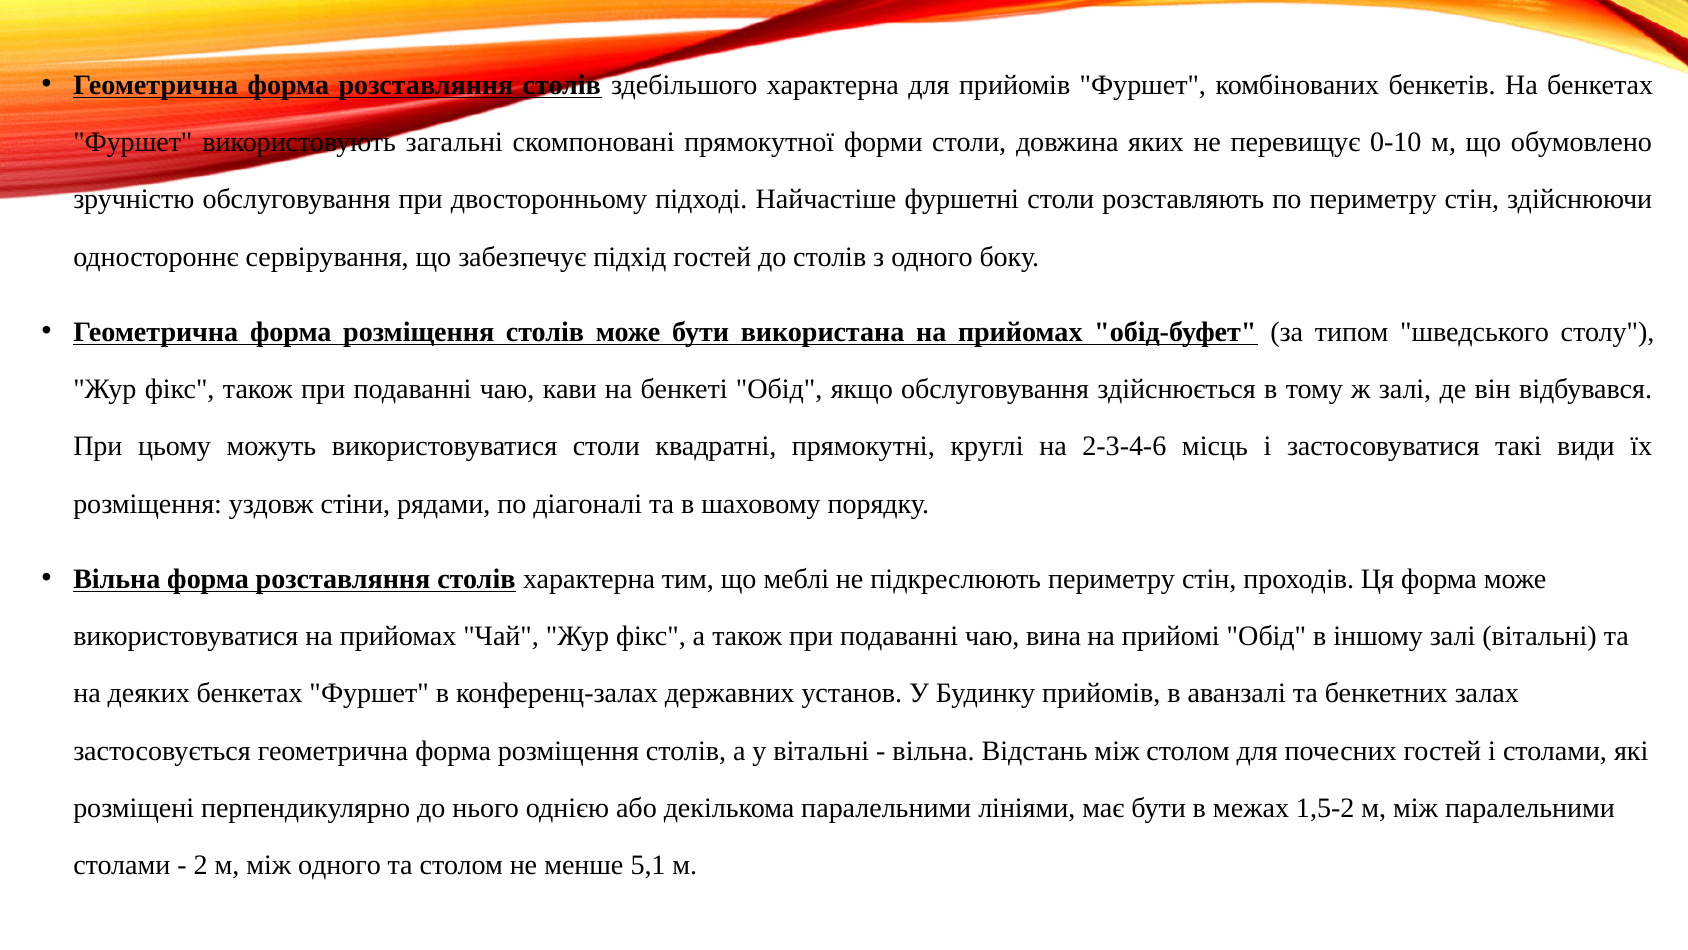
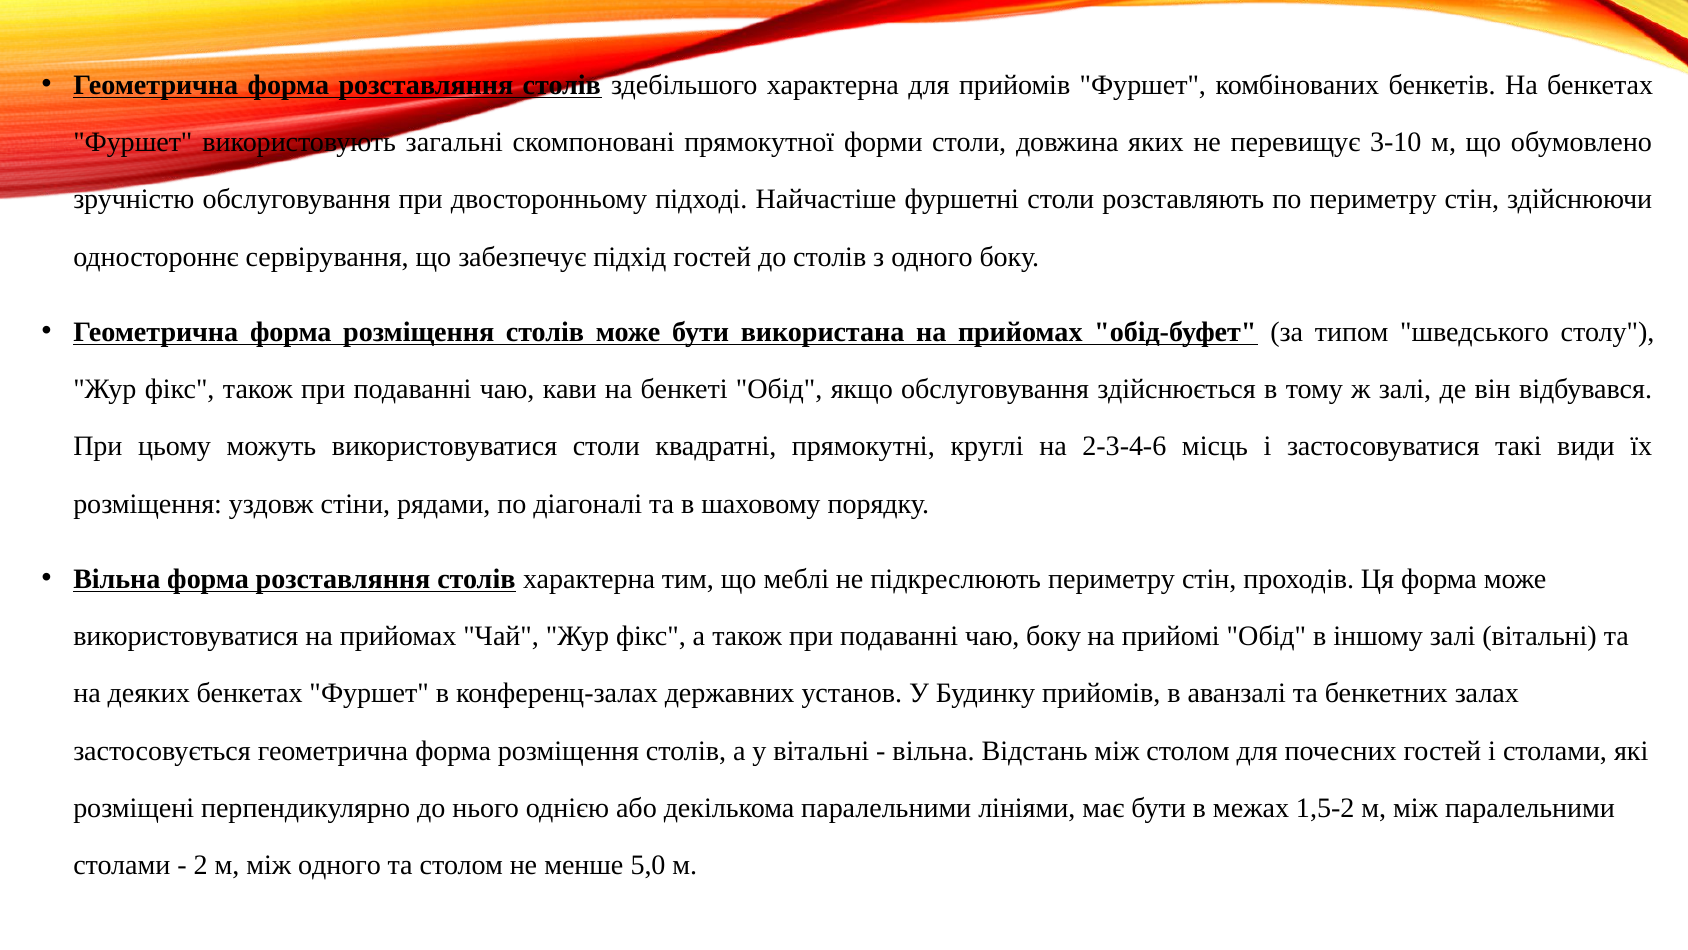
0-10: 0-10 -> 3-10 (1396, 142)
чаю вина: вина -> боку (1054, 636)
5,1: 5,1 -> 5,0 (648, 865)
